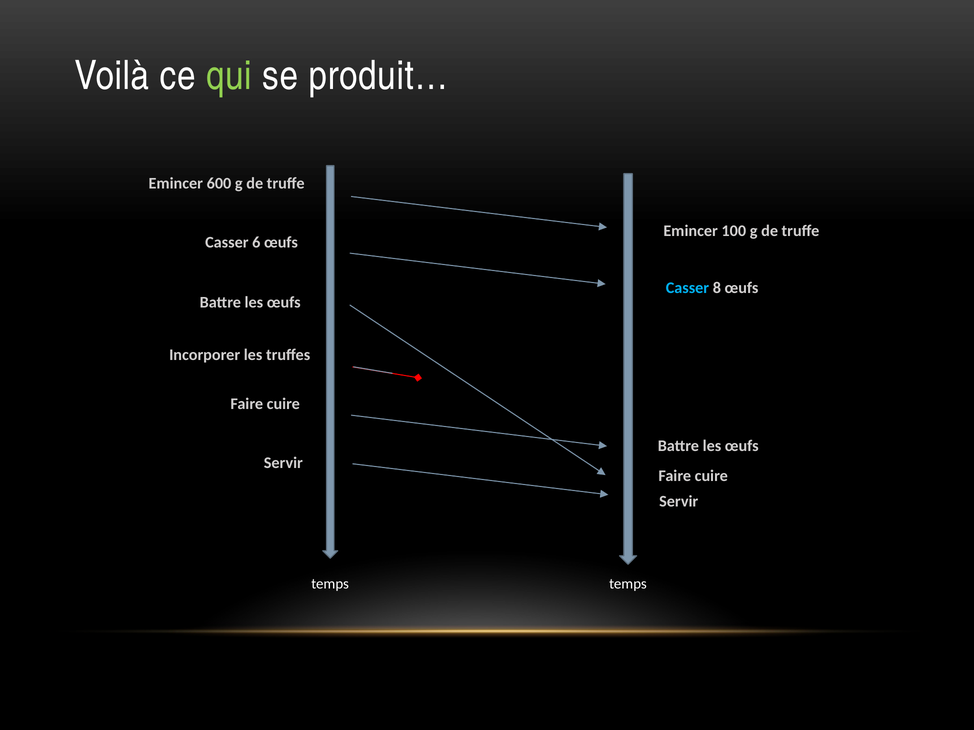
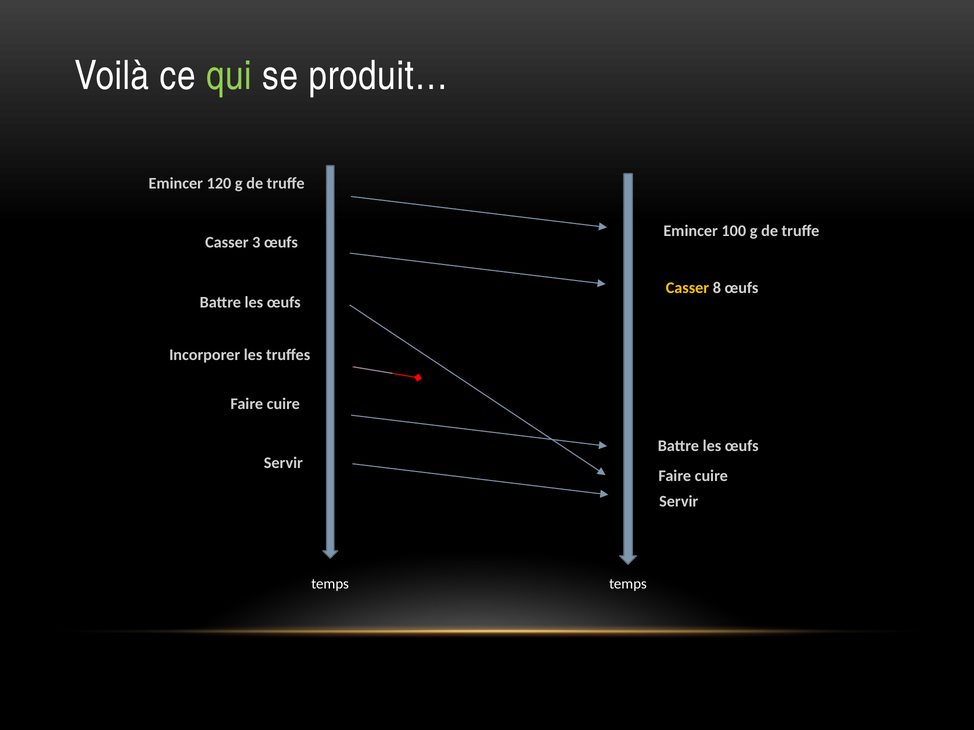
600: 600 -> 120 (219, 184)
6: 6 -> 3 (256, 243)
Casser colour: light blue -> yellow (687, 288)
